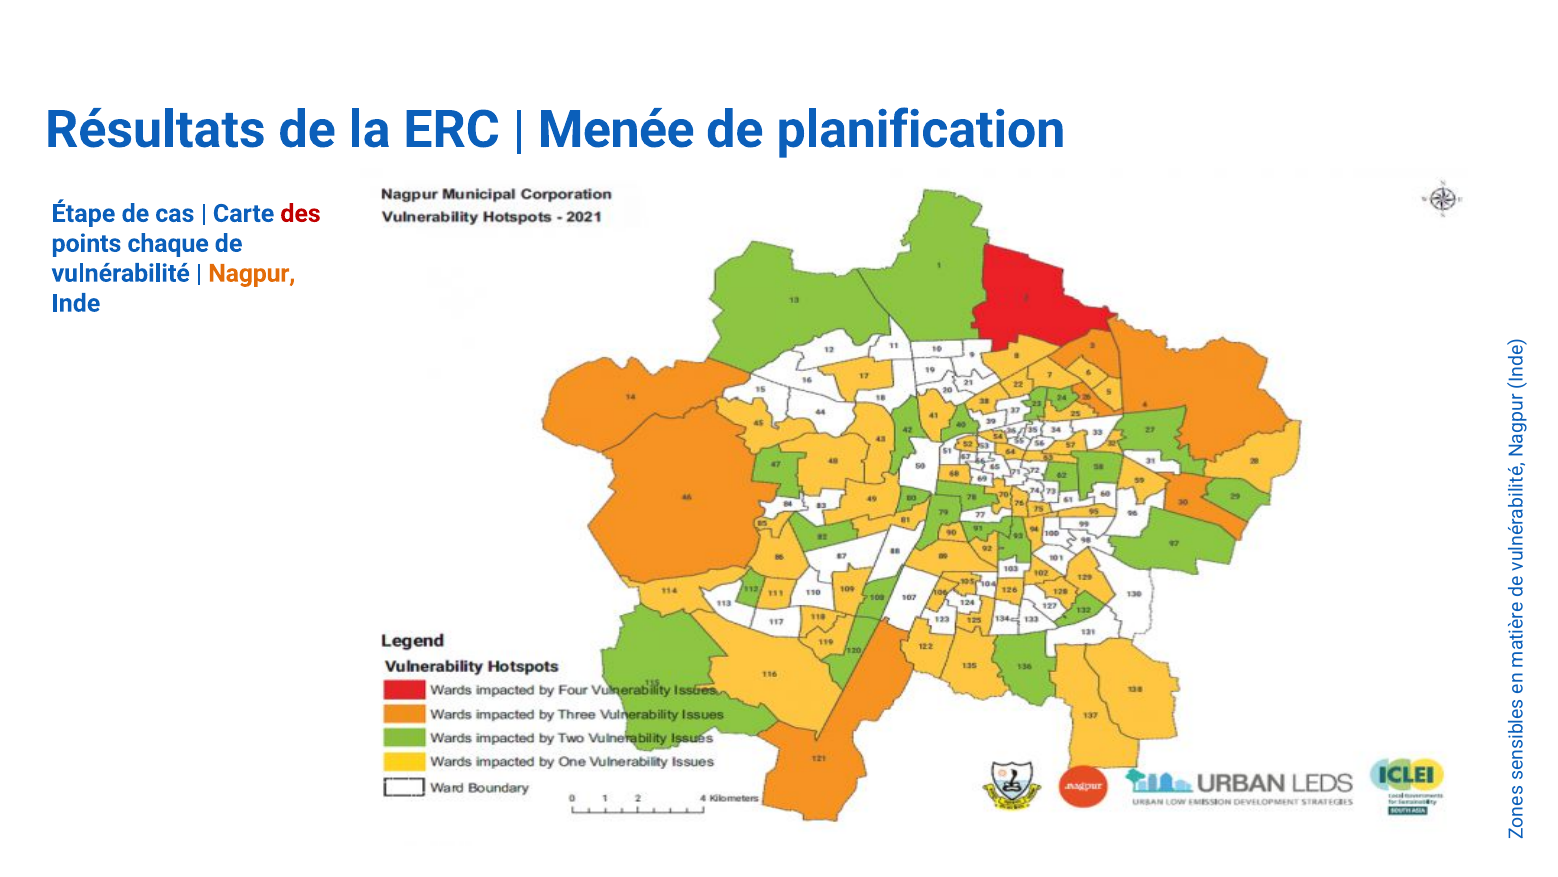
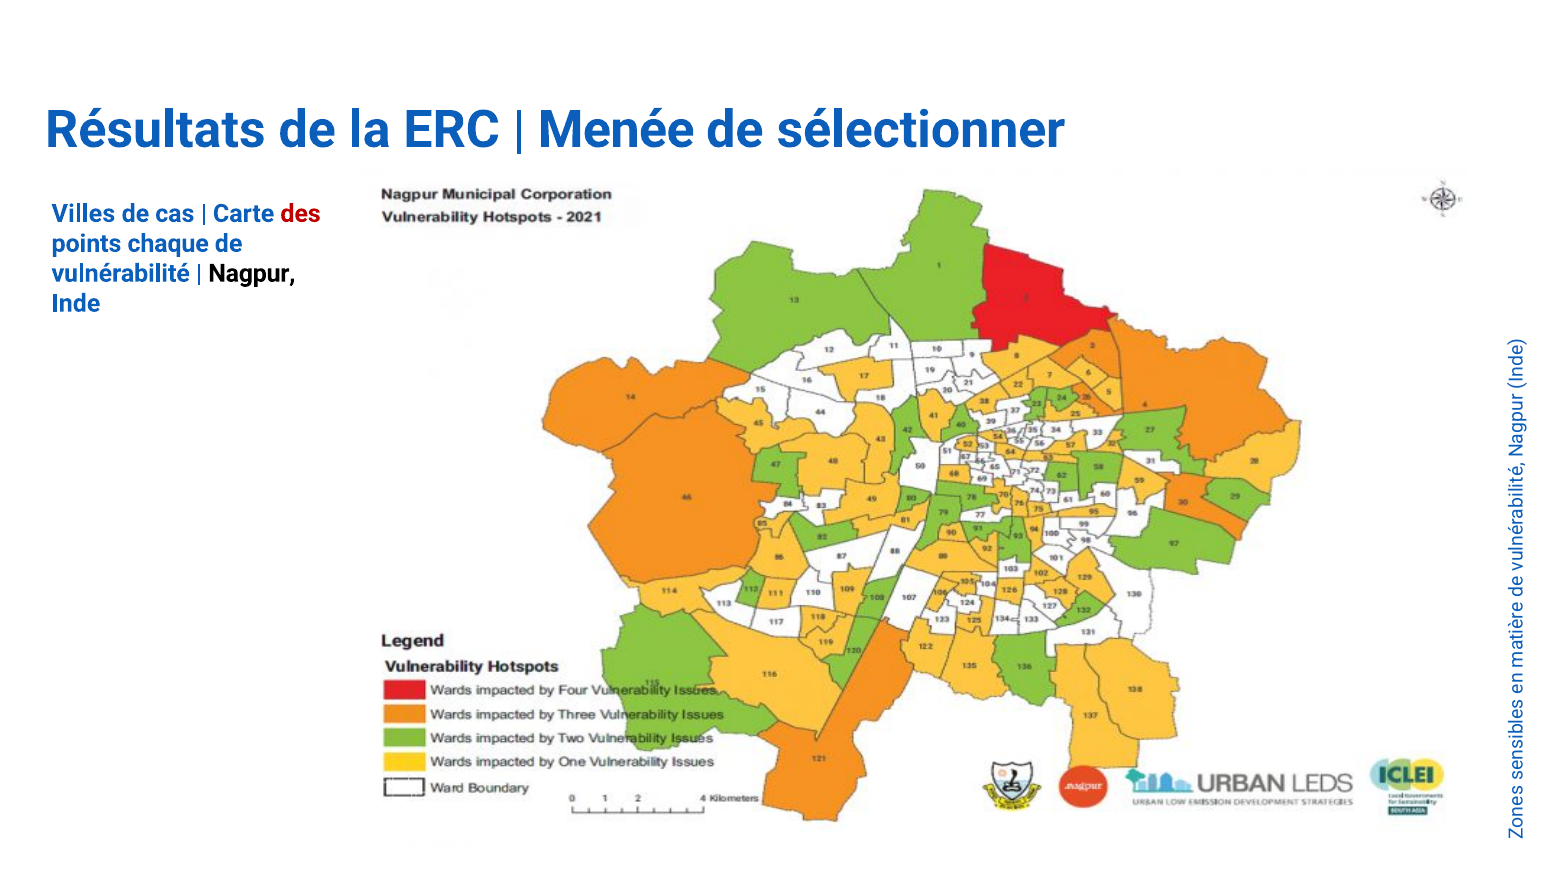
planification: planification -> sélectionner (921, 130)
Étape: Étape -> Villes (83, 213)
Nagpur colour: orange -> black (252, 273)
